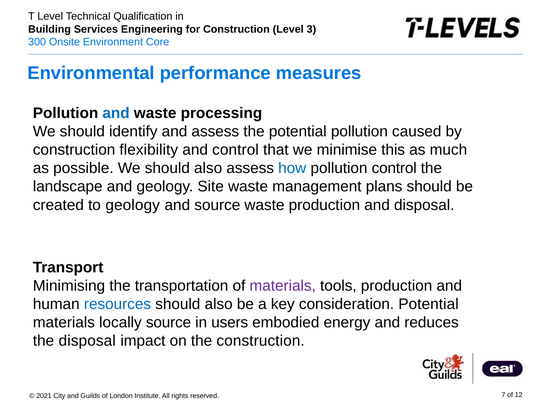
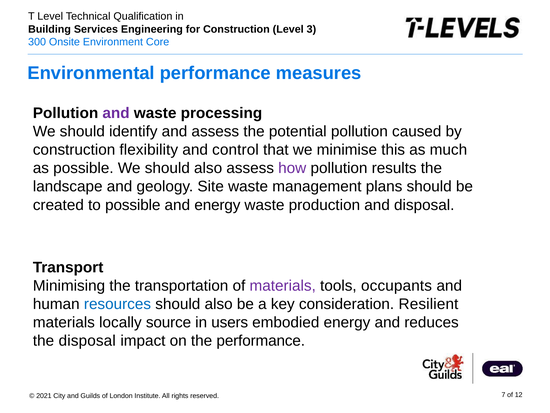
and colour: blue -> purple (116, 113)
how colour: blue -> purple (292, 168)
pollution control: control -> results (394, 168)
to geology: geology -> possible (133, 205)
and source: source -> energy (217, 205)
tools production: production -> occupants (397, 285)
consideration Potential: Potential -> Resilient (428, 304)
the construction: construction -> performance (261, 340)
